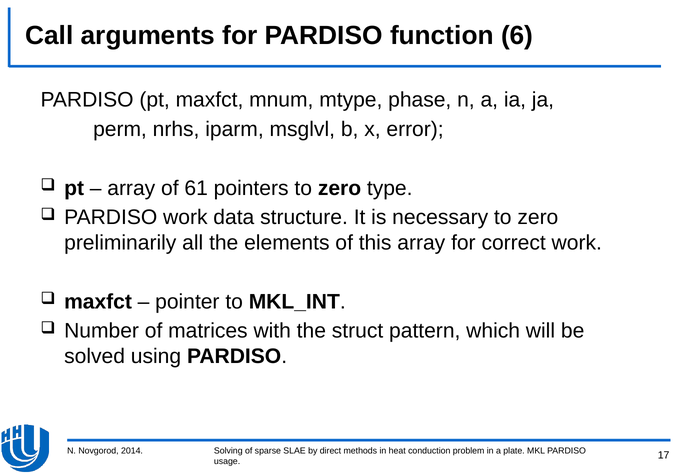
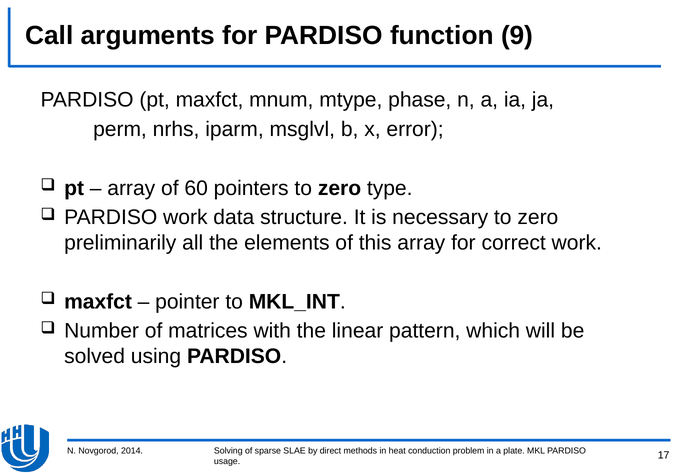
6: 6 -> 9 (517, 36)
61: 61 -> 60 (196, 188)
struct: struct -> linear (358, 331)
